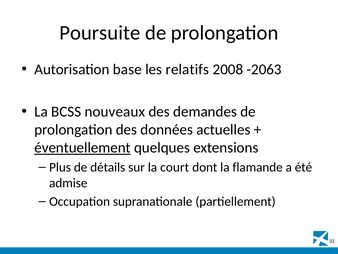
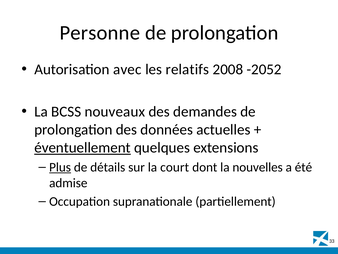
Poursuite: Poursuite -> Personne (100, 33)
base: base -> avec (127, 69)
-2063: -2063 -> -2052 (264, 69)
Plus underline: none -> present (60, 167)
flamande: flamande -> nouvelles (258, 167)
